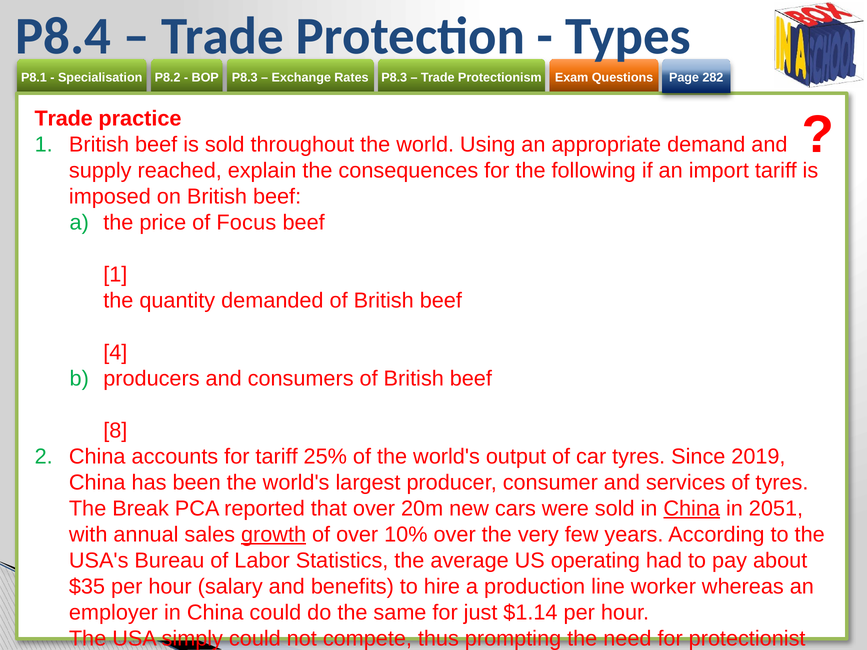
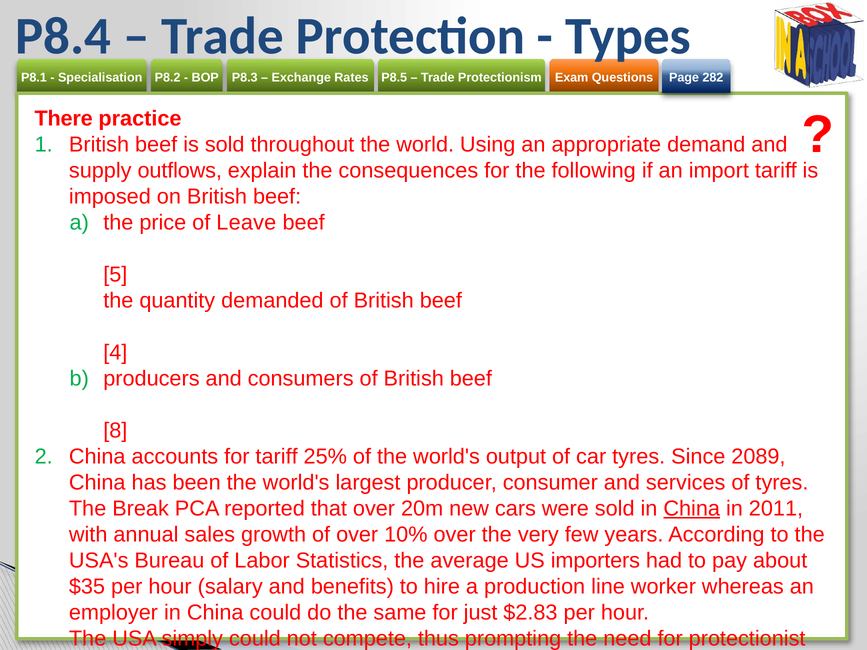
P8.3: P8.3 -> P8.5 (394, 78)
Trade: Trade -> There (64, 119)
reached: reached -> outflows (180, 171)
Focus: Focus -> Leave (246, 223)
1: 1 -> 5 (115, 275)
2019: 2019 -> 2089 (758, 457)
2051: 2051 -> 2011 (776, 509)
growth underline: present -> none (274, 535)
operating: operating -> importers (595, 561)
$1.14: $1.14 -> $2.83 (530, 613)
